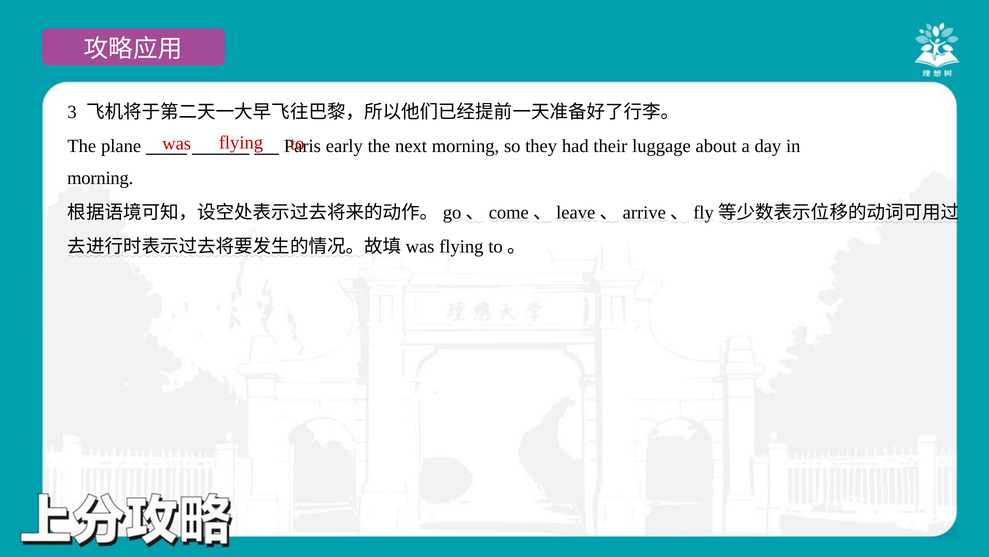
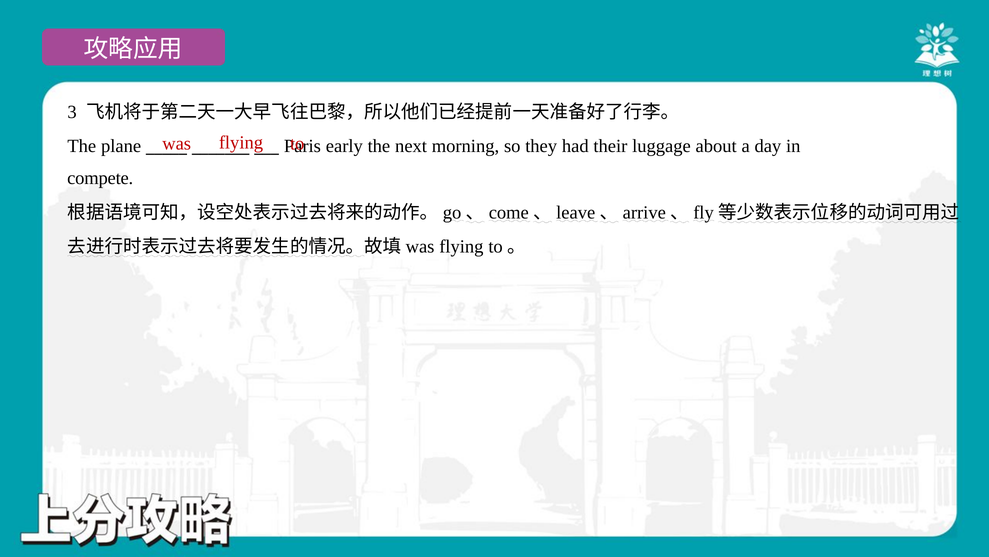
morning: morning -> compete (100, 178)
